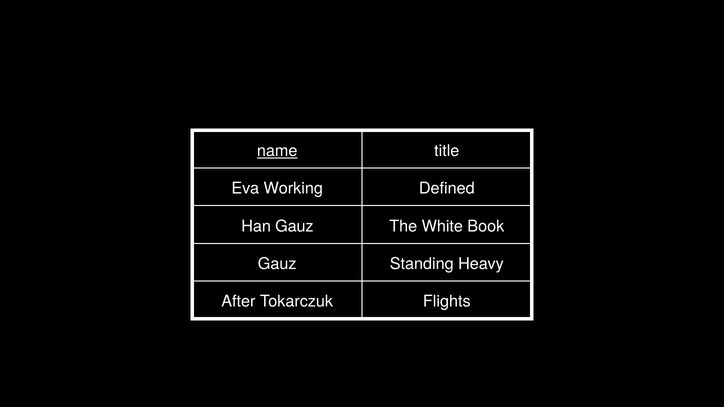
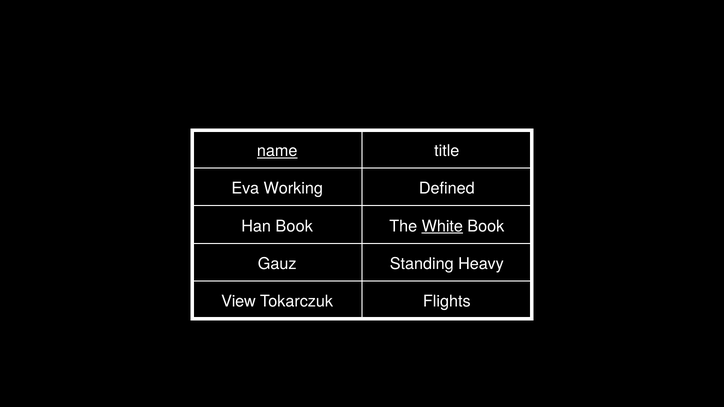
Han Gauz: Gauz -> Book (294, 226)
White underline: none -> present (442, 226)
After: After -> View (238, 302)
